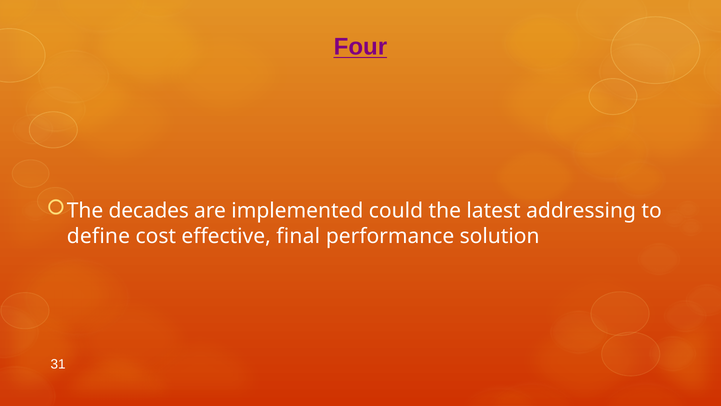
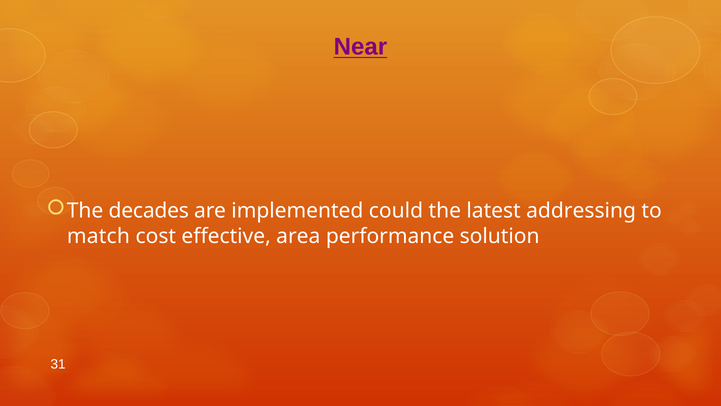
Four: Four -> Near (360, 47)
define: define -> match (98, 236)
final: final -> area (298, 236)
